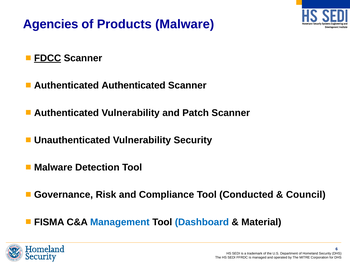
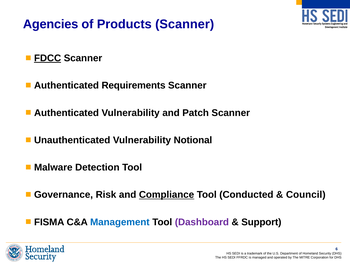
Products Malware: Malware -> Scanner (185, 24)
Authenticated Authenticated: Authenticated -> Requirements (134, 85)
Vulnerability Security: Security -> Notional (193, 140)
Compliance underline: none -> present (167, 194)
Dashboard colour: blue -> purple (202, 222)
Material: Material -> Support (261, 222)
